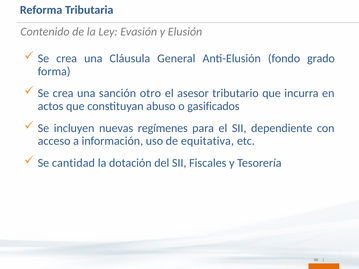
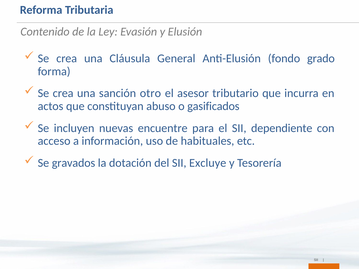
regímenes: regímenes -> encuentre (163, 128)
equitativa: equitativa -> habituales (207, 141)
cantidad: cantidad -> gravados (74, 163)
Fiscales: Fiscales -> Excluye (208, 163)
